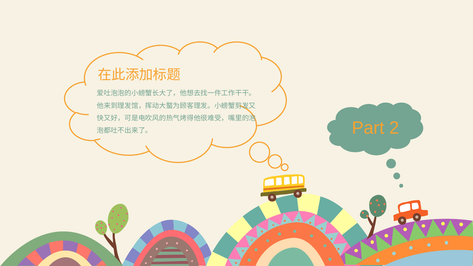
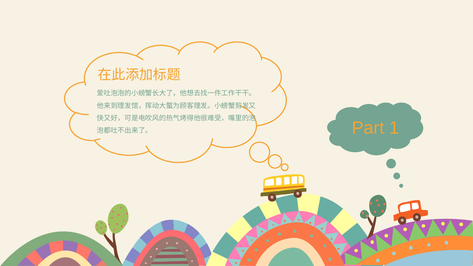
2: 2 -> 1 (394, 128)
